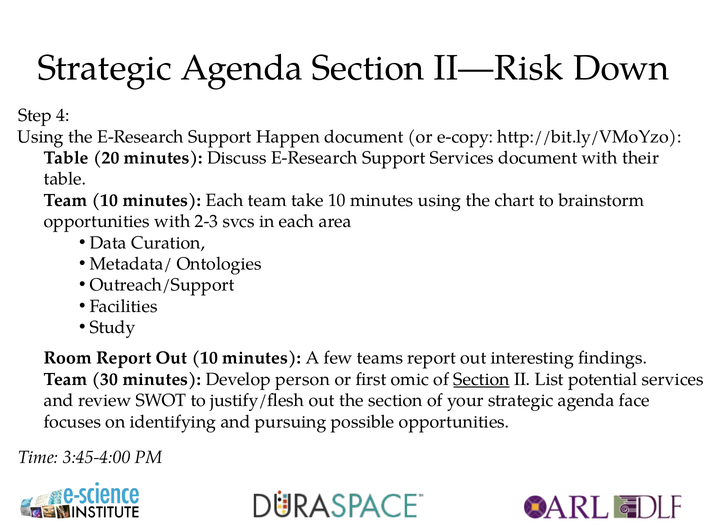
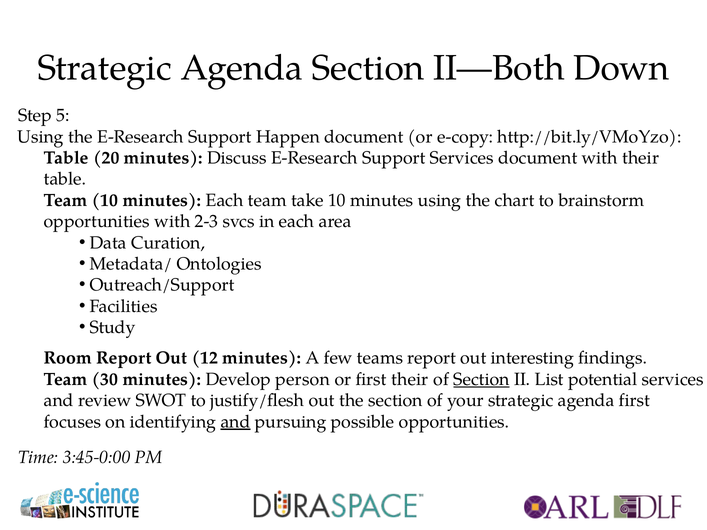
II—Risk: II—Risk -> II—Both (499, 68)
4: 4 -> 5 (63, 116)
Out 10: 10 -> 12 (205, 358)
first omic: omic -> their (410, 379)
agenda face: face -> first (634, 401)
and underline: none -> present (235, 422)
3:45-4:00: 3:45-4:00 -> 3:45-0:00 (97, 458)
